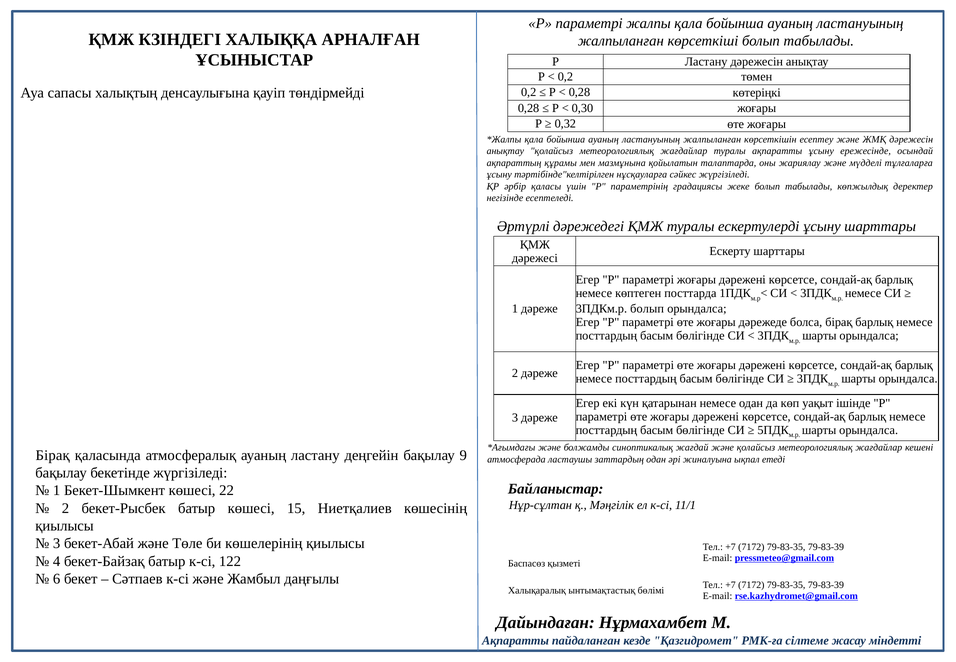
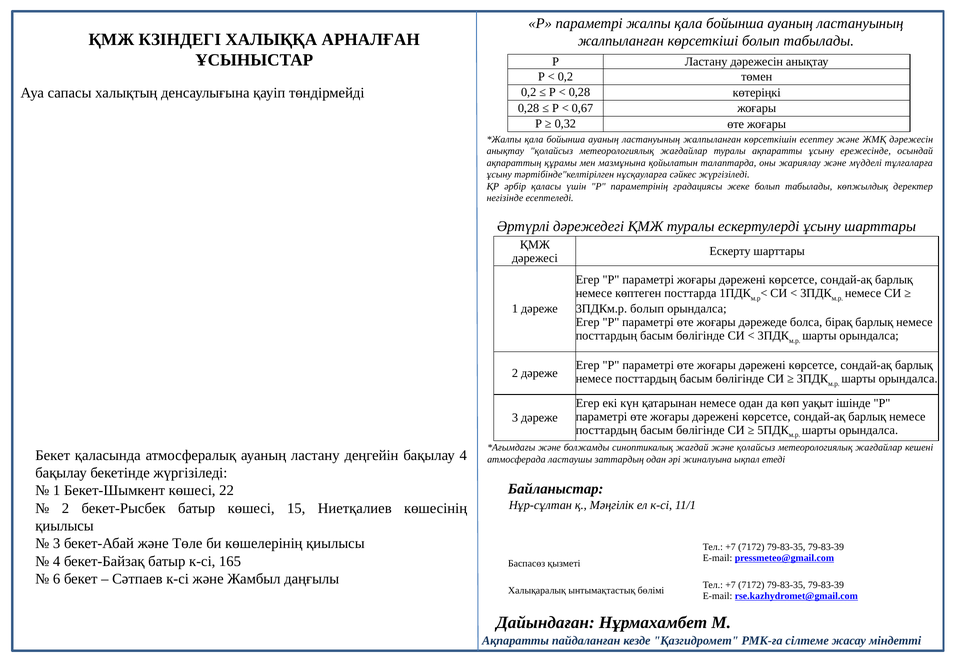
0,30: 0,30 -> 0,67 (582, 108)
Бірақ: Бірақ -> Бекет (53, 455)
бақылау 9: 9 -> 4 (463, 455)
122: 122 -> 165 (230, 561)
